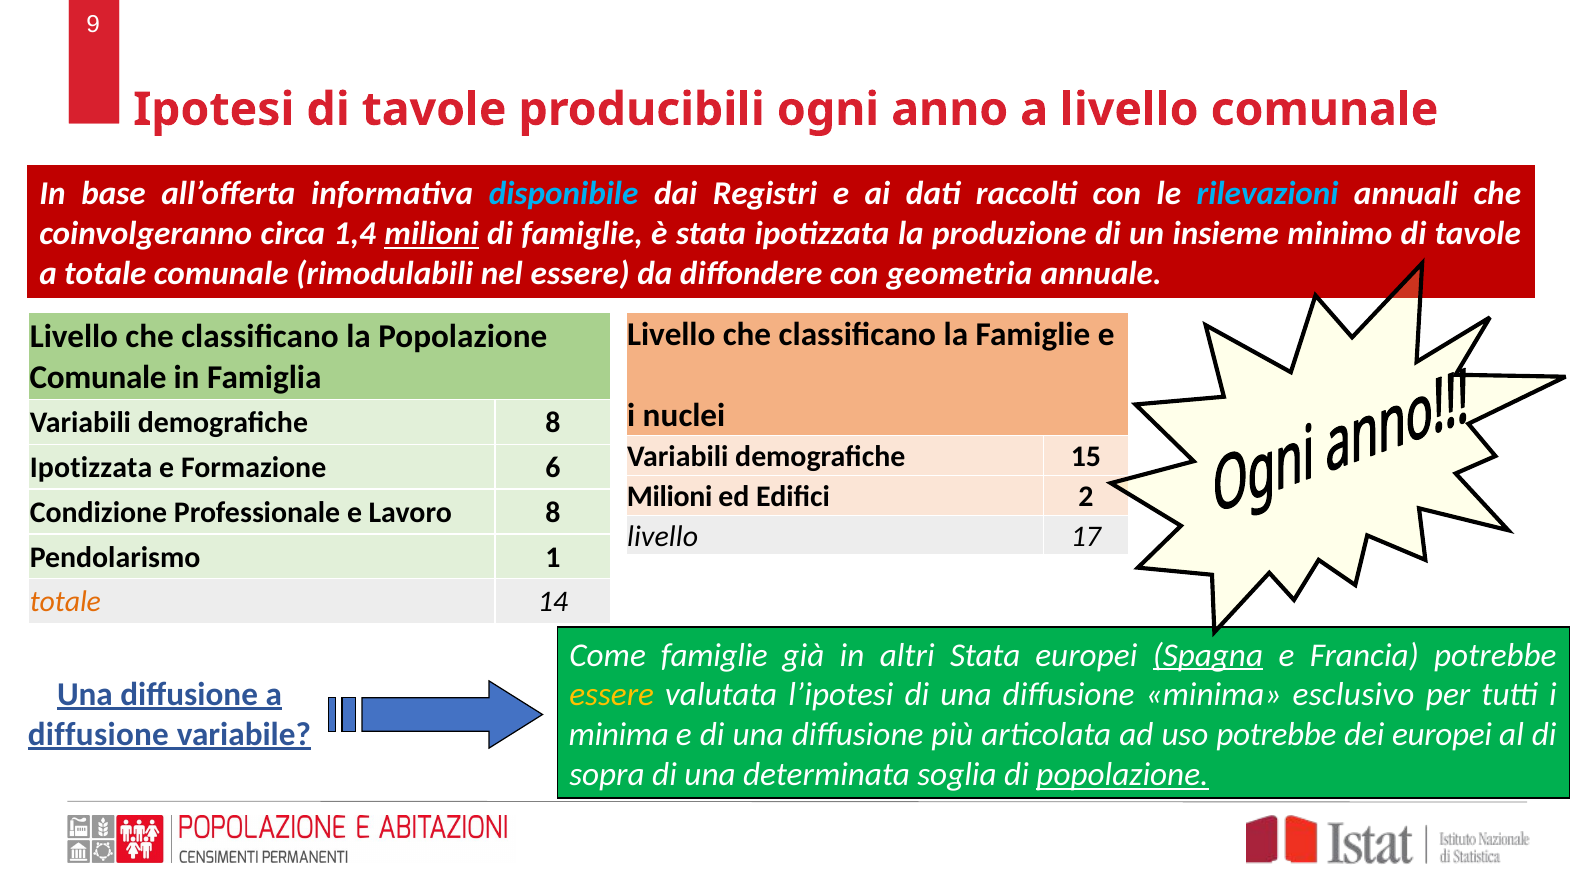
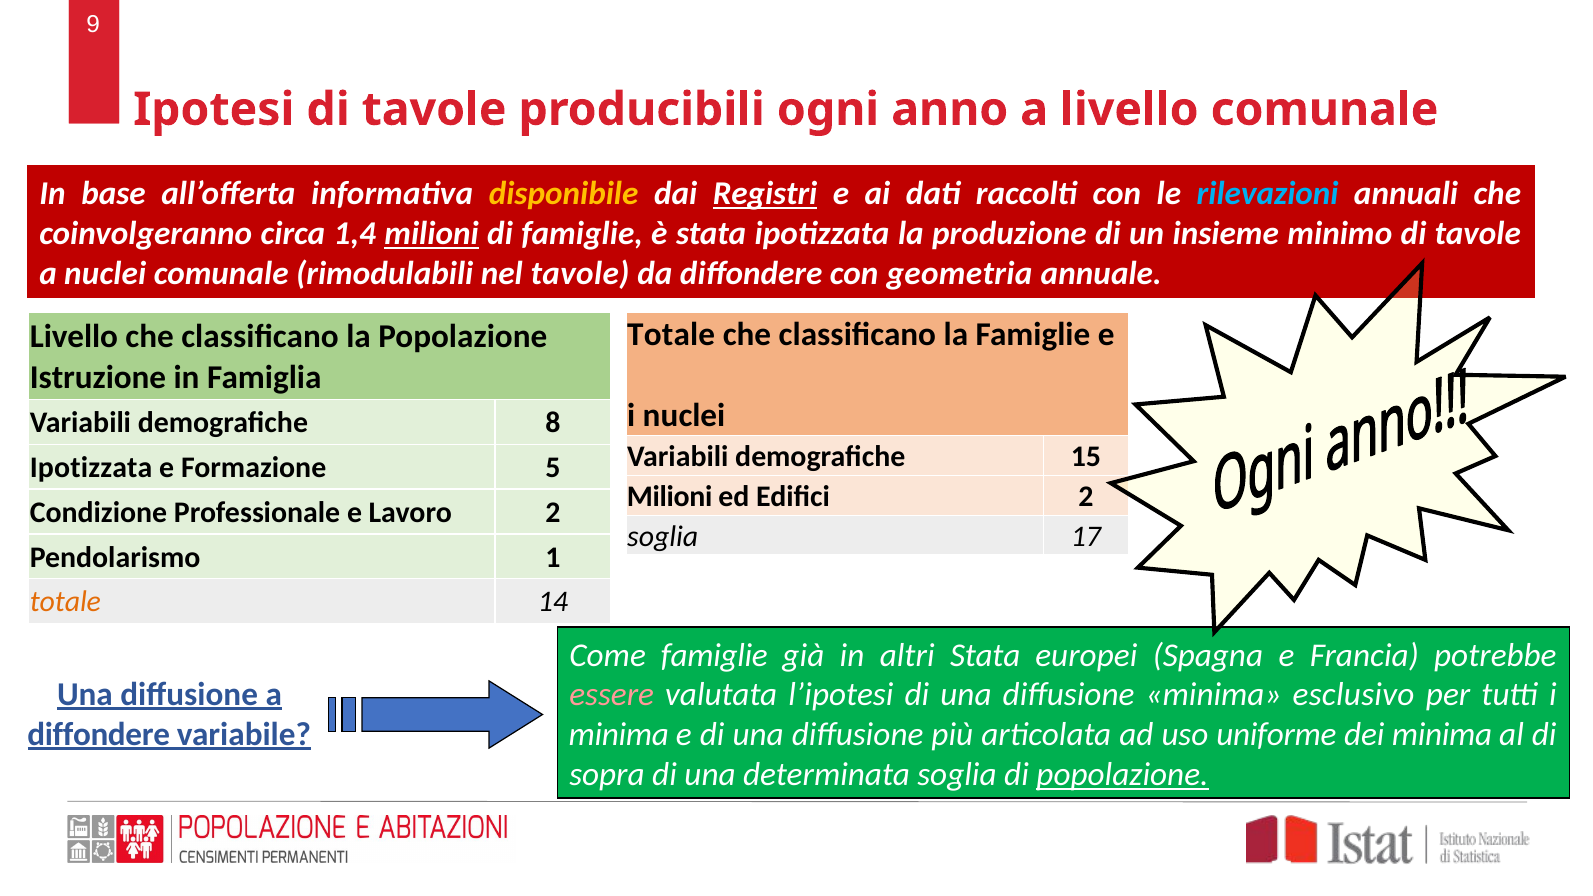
disponibile colour: light blue -> yellow (564, 194)
Registri underline: none -> present (765, 194)
a totale: totale -> nuclei (105, 274)
nel essere: essere -> tavole (580, 274)
Livello: Livello -> Totale (671, 334)
Comunale: Comunale -> Istruzione (98, 377)
6: 6 -> 5 (553, 468)
Lavoro 8: 8 -> 2 (553, 513)
livello: livello -> soglia (663, 536)
Spagna underline: present -> none (1208, 655)
essere colour: yellow -> pink (612, 695)
diffusione: diffusione -> diffondere (99, 734)
uso potrebbe: potrebbe -> uniforme (1276, 735)
dei europei: europei -> minima (1442, 735)
